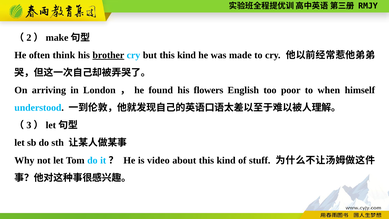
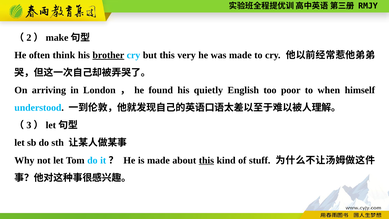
but this kind: kind -> very (187, 55)
flowers: flowers -> quietly (208, 90)
is video: video -> made (158, 160)
this underline: none -> present (206, 160)
